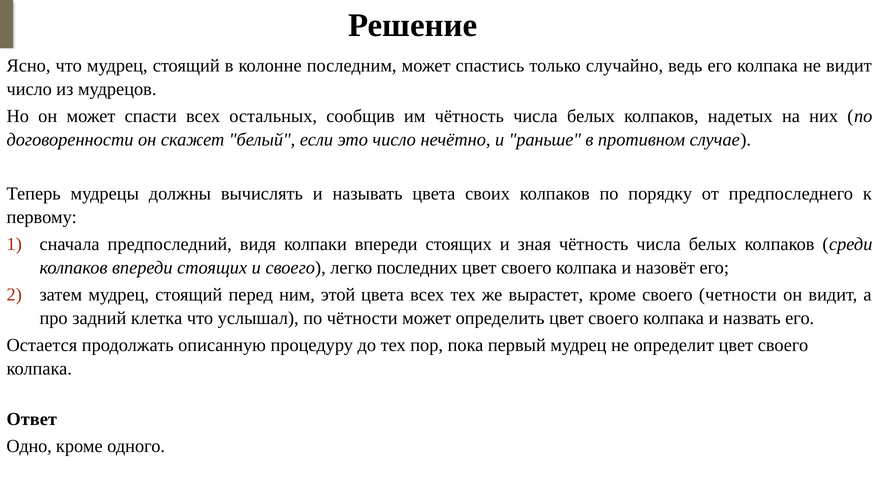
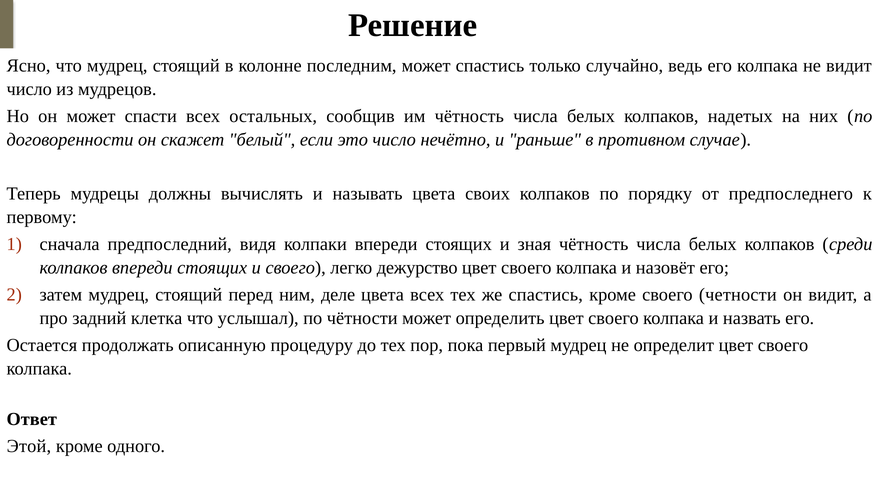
последних: последних -> дежурство (417, 267)
этой: этой -> деле (338, 294)
же вырастет: вырастет -> спастись (546, 294)
Одно: Одно -> Этой (29, 446)
